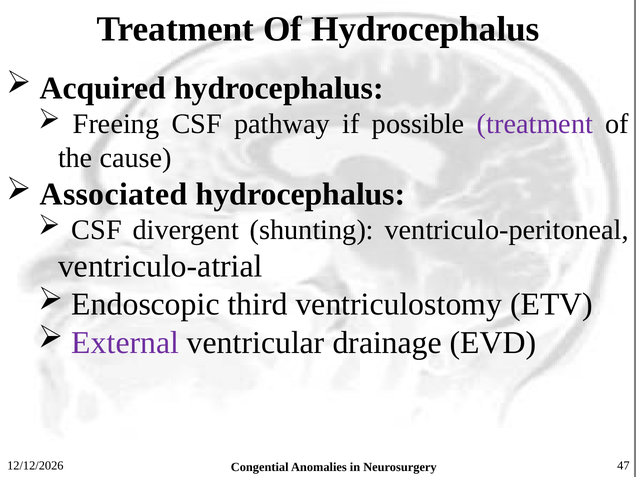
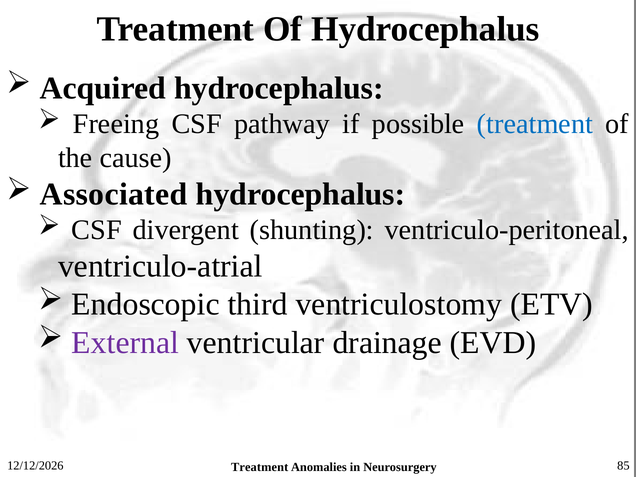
treatment colour: purple -> blue (535, 124)
Congential: Congential -> Treatment (260, 467)
47: 47 -> 85 (623, 466)
